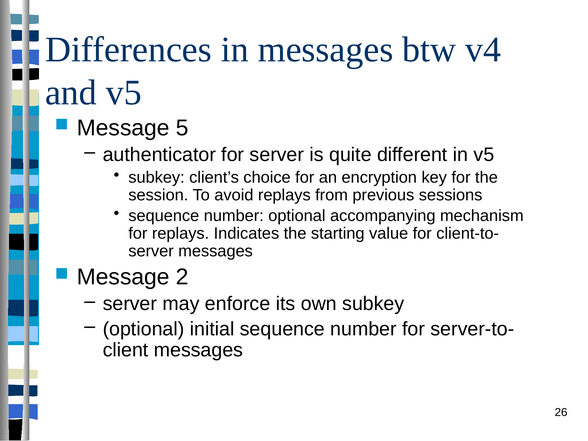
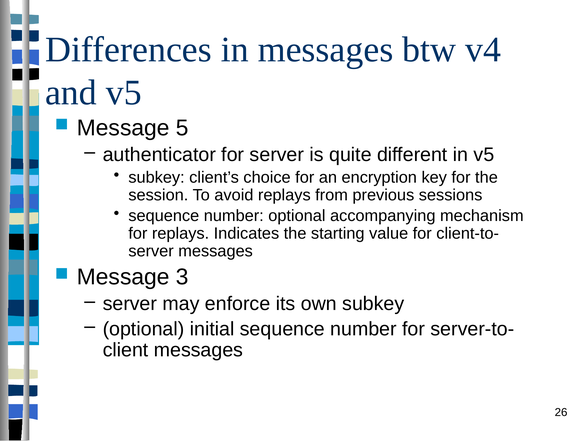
2: 2 -> 3 (182, 277)
